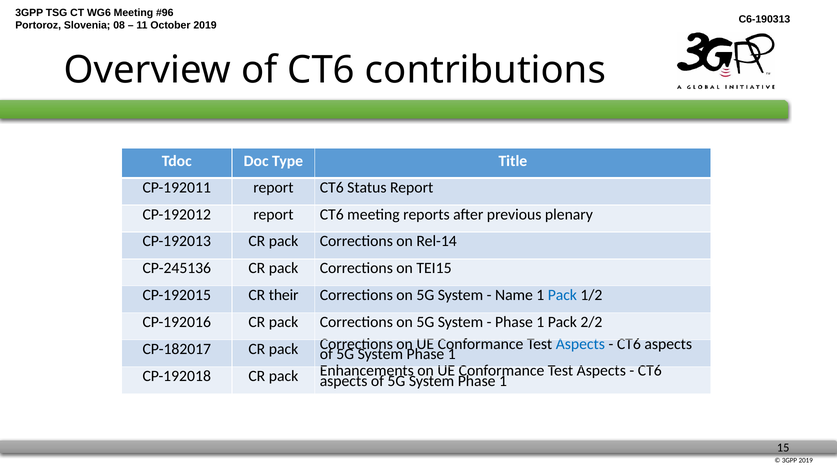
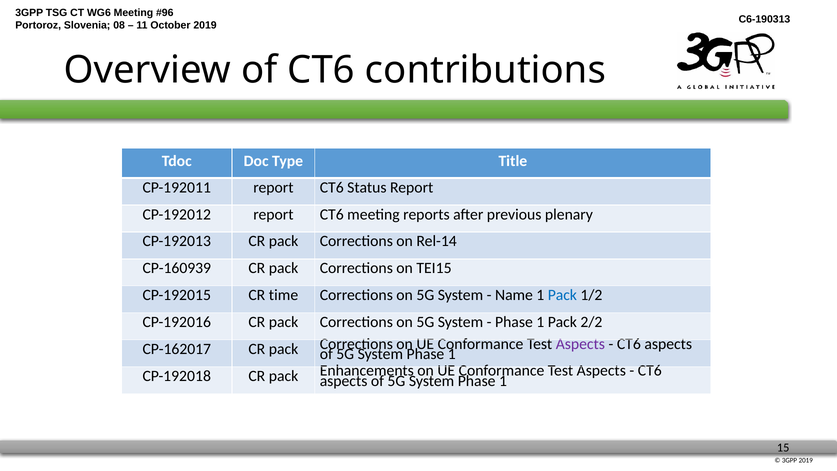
CP-245136: CP-245136 -> CP-160939 (177, 268)
their: their -> time (284, 295)
CP-182017: CP-182017 -> CP-162017 (177, 349)
Aspects colour: blue -> purple (580, 344)
